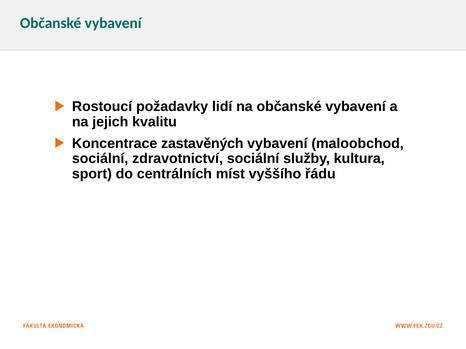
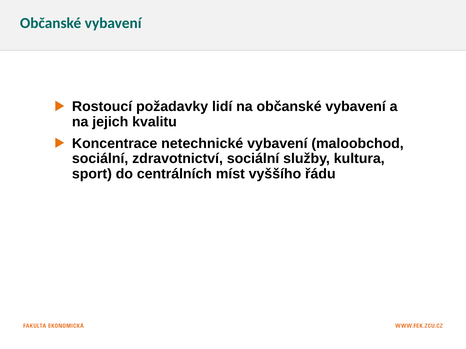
zastavěných: zastavěných -> netechnické (202, 144)
